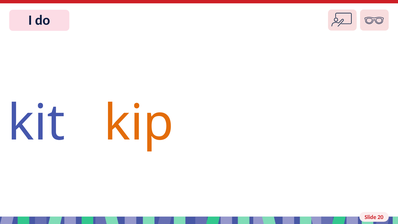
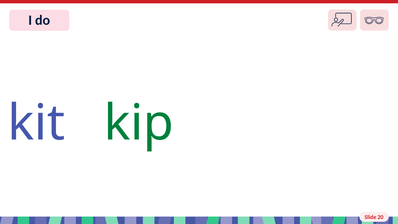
kip colour: orange -> green (139, 123)
